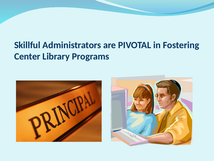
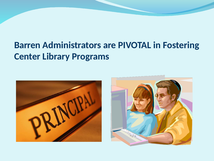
Skillful: Skillful -> Barren (27, 45)
